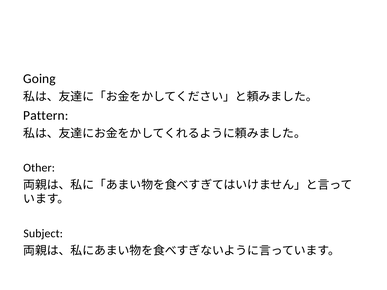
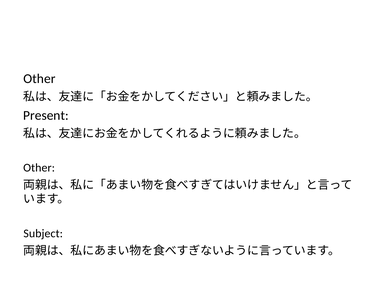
Going: Going -> Other (39, 79)
Pattern: Pattern -> Present (46, 115)
